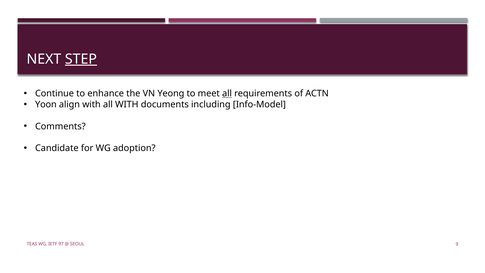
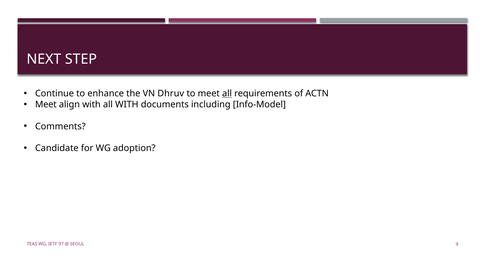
STEP underline: present -> none (81, 59)
Yeong: Yeong -> Dhruv (171, 94)
Yoon: Yoon -> Meet (46, 104)
